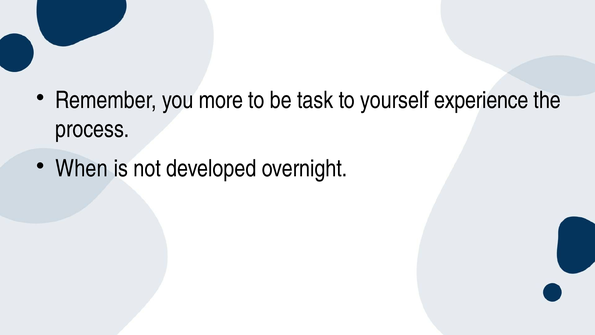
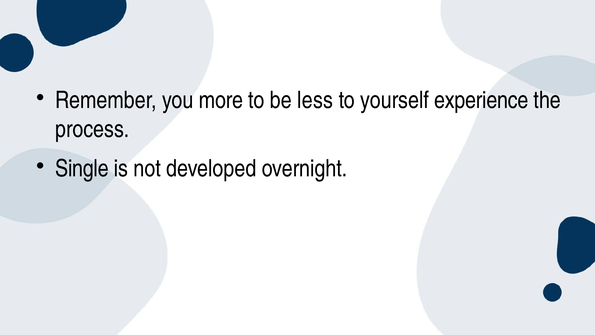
task: task -> less (315, 100)
When: When -> Single (82, 169)
